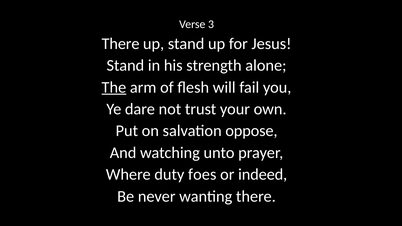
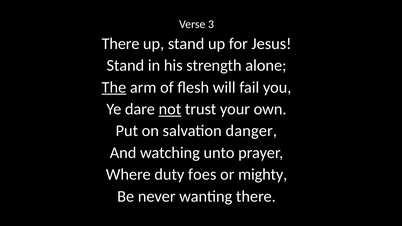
not underline: none -> present (170, 109)
oppose: oppose -> danger (251, 131)
indeed: indeed -> mighty (263, 175)
